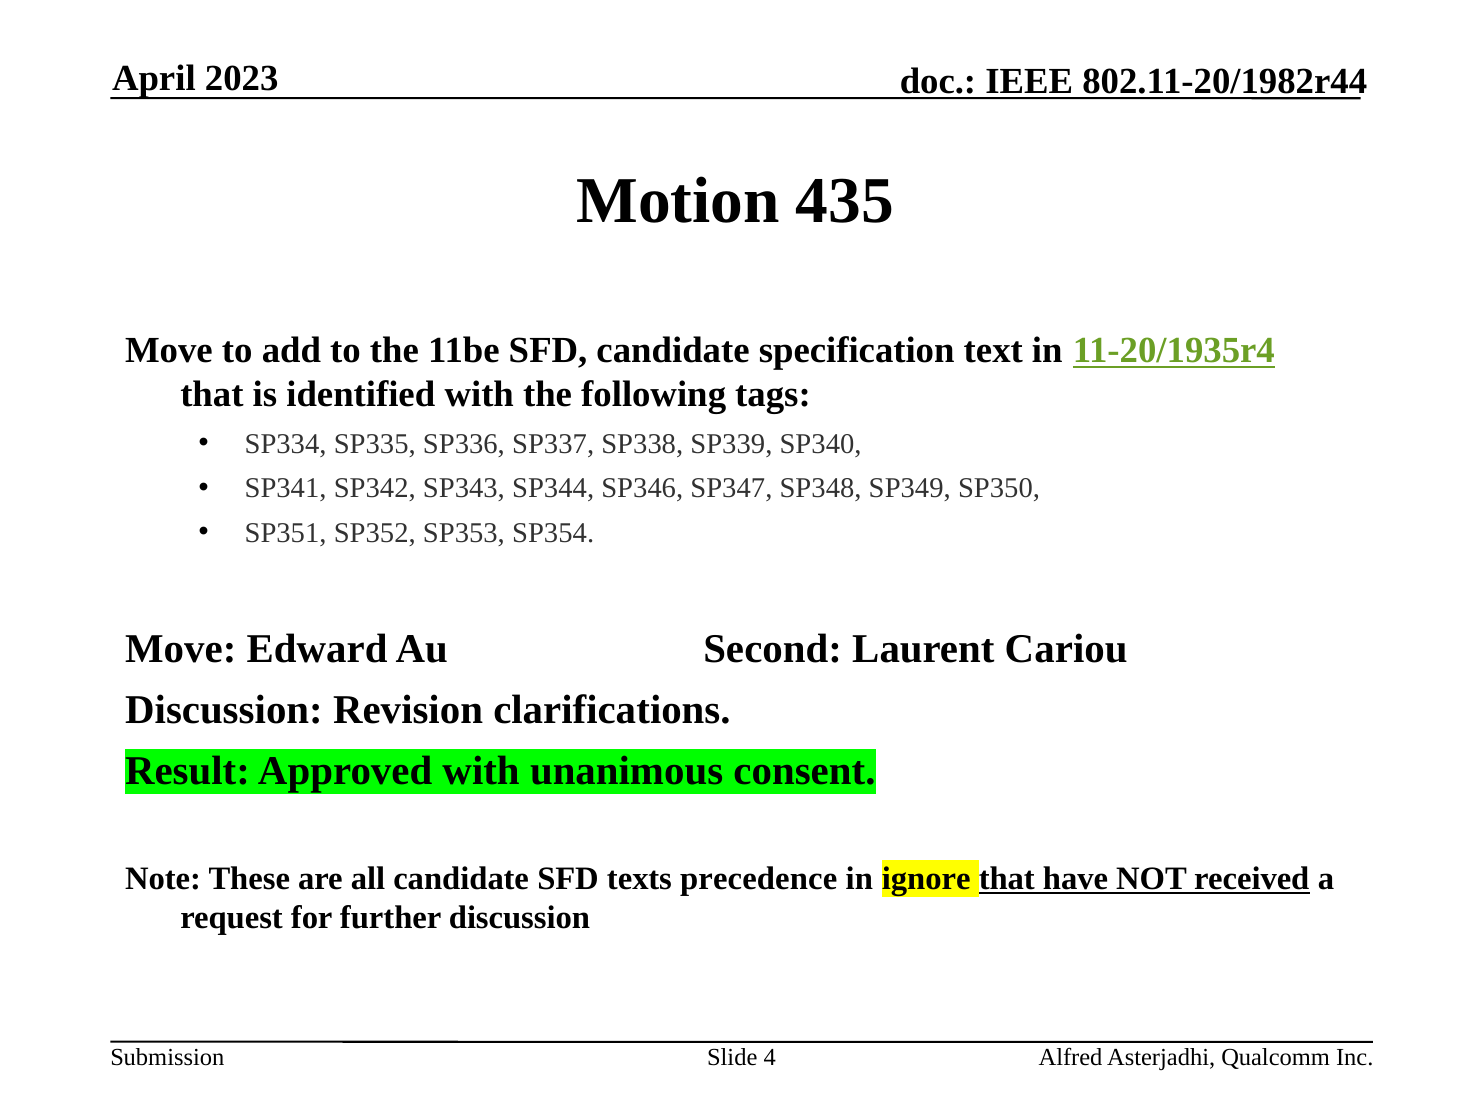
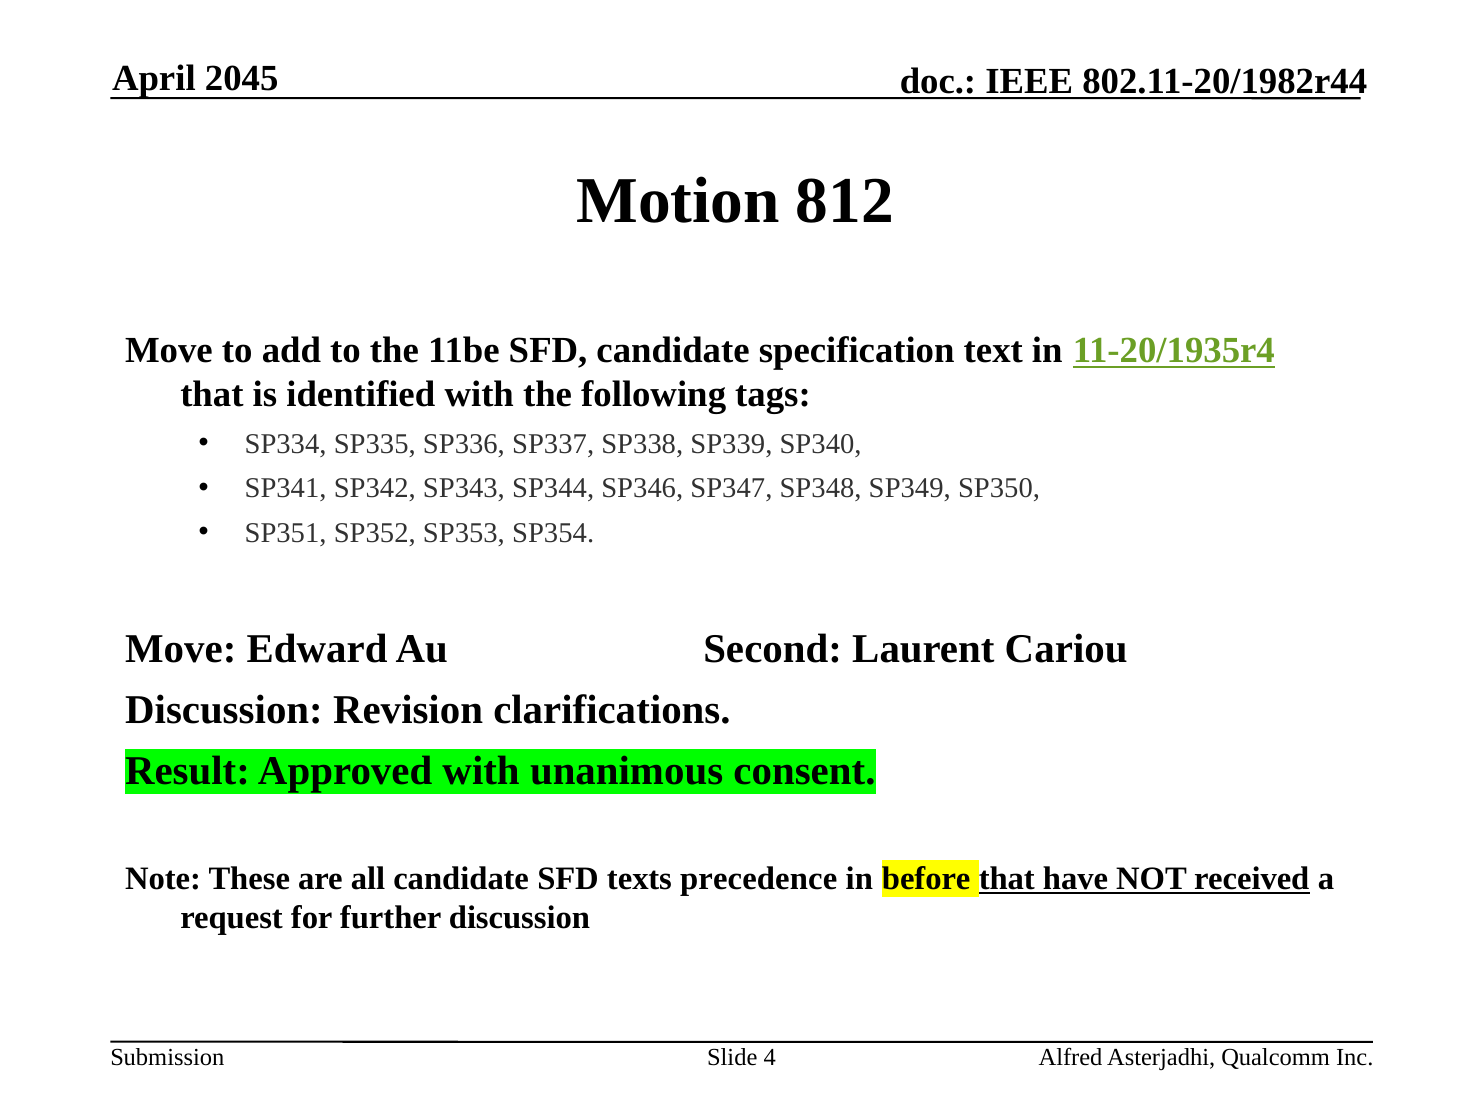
2023: 2023 -> 2045 (242, 78)
435: 435 -> 812 (845, 201)
ignore: ignore -> before (926, 879)
